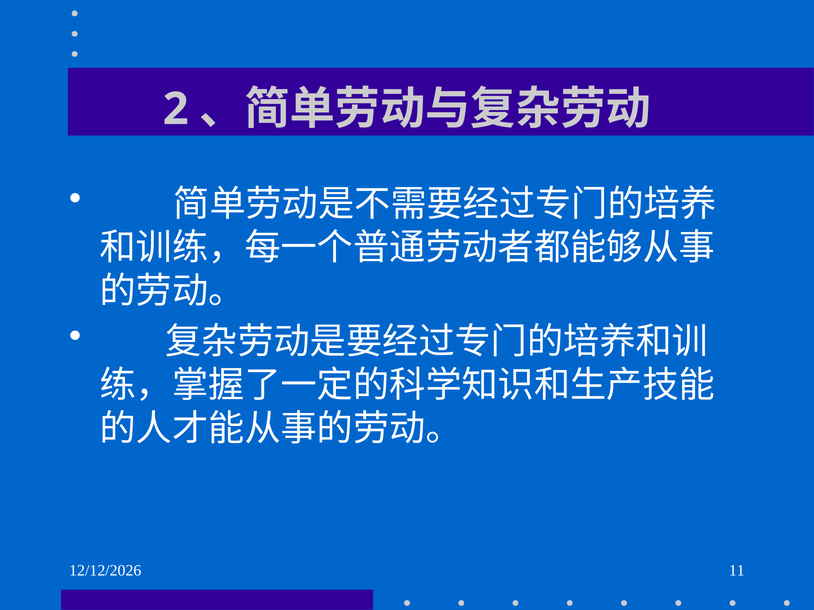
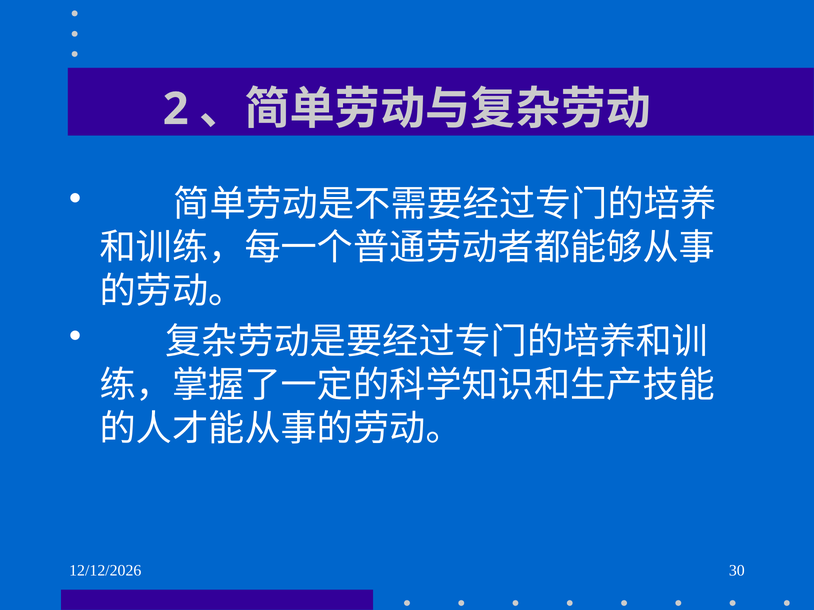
11: 11 -> 30 (737, 571)
